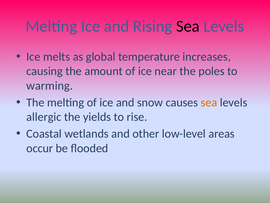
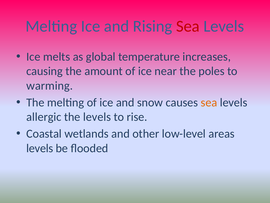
Sea colour: black -> red (188, 26)
the yields: yields -> levels (97, 117)
occur: occur -> levels (40, 148)
